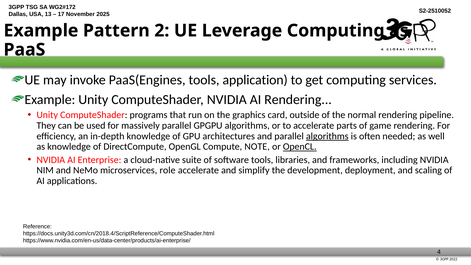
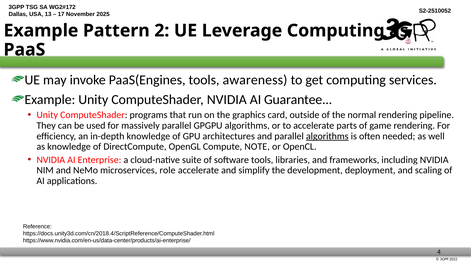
application: application -> awareness (255, 80)
AI Rendering: Rendering -> Guarantee (298, 100)
OpenCL underline: present -> none (300, 147)
